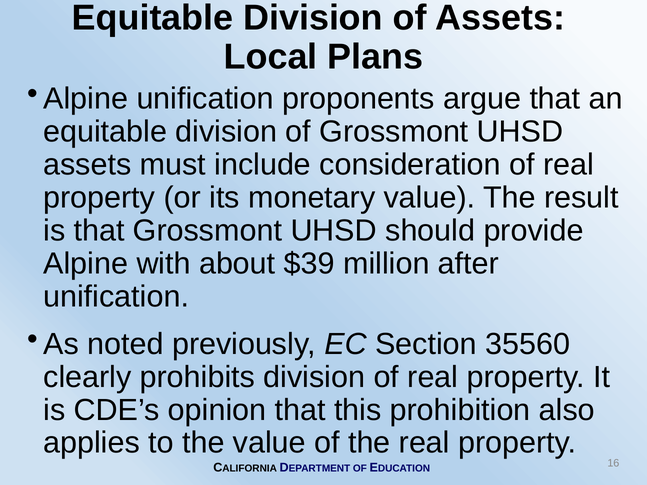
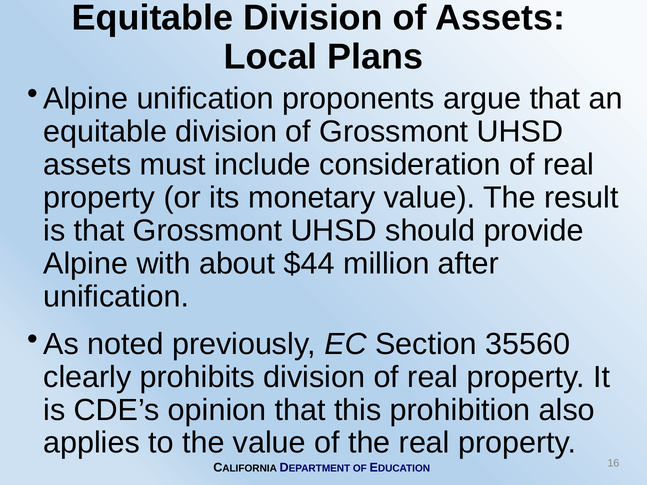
$39: $39 -> $44 (309, 264)
